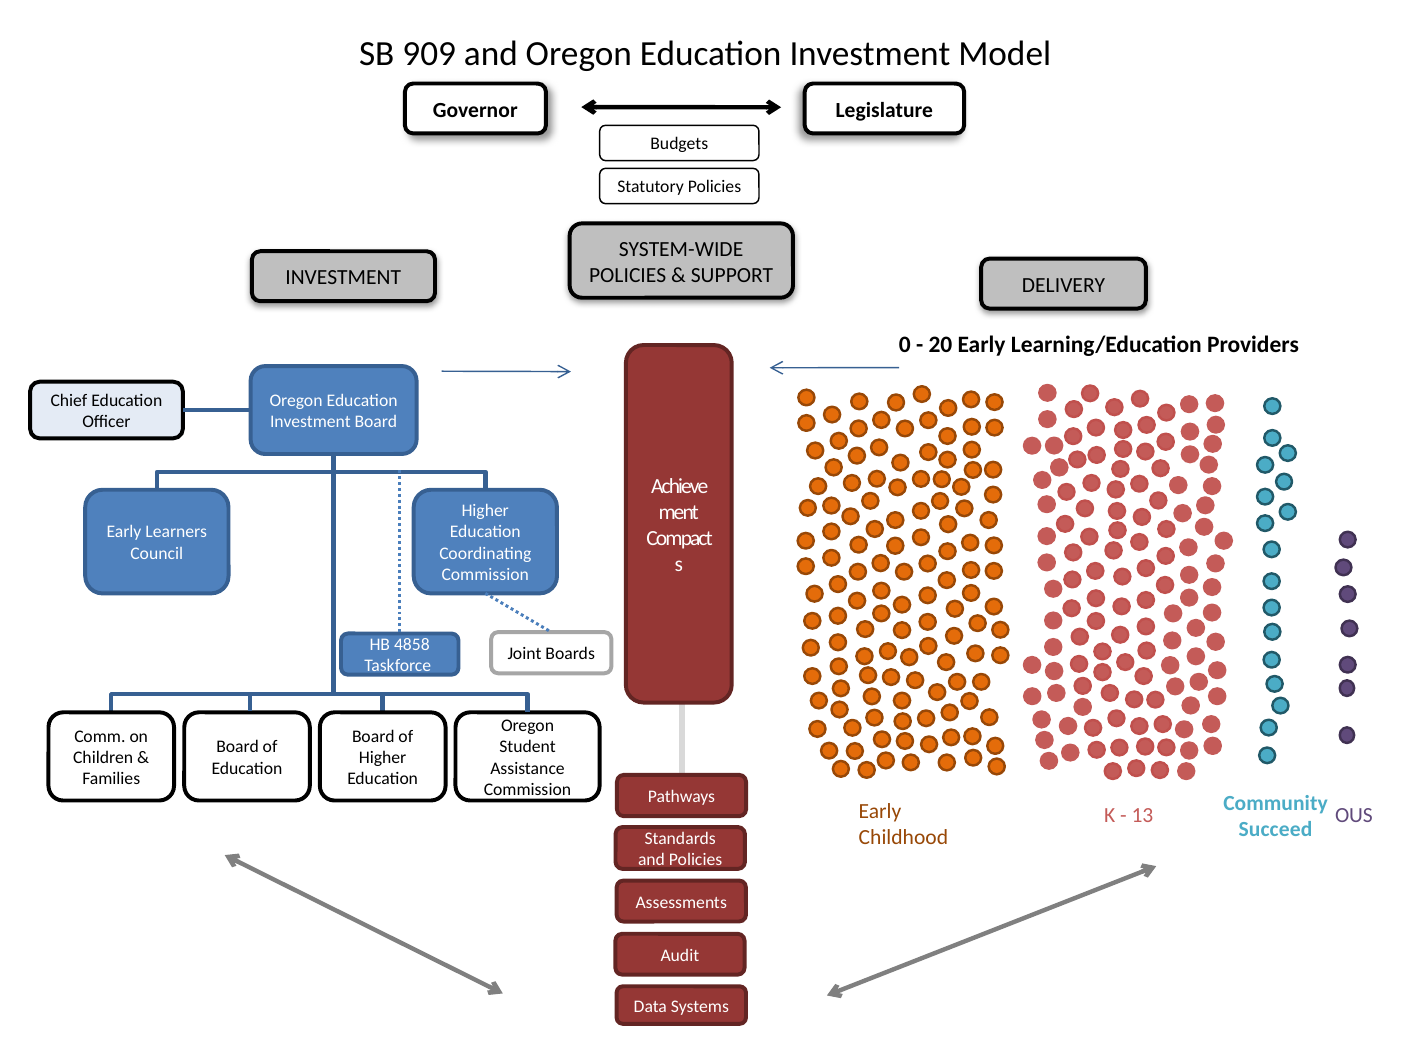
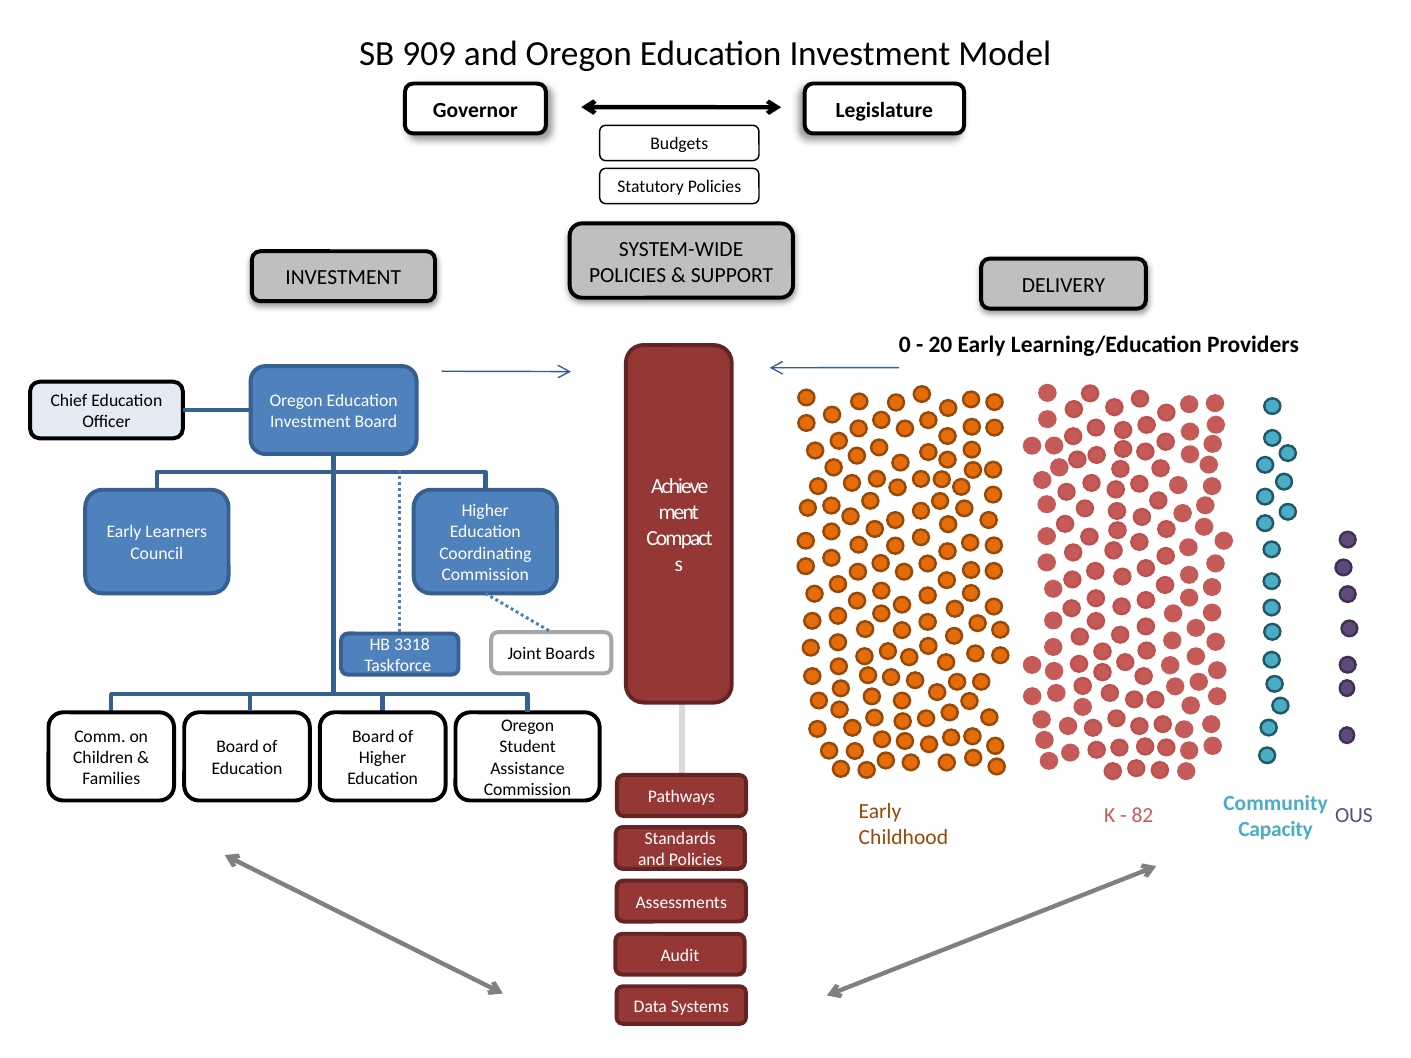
4858: 4858 -> 3318 (412, 645)
13: 13 -> 82 (1142, 816)
Succeed: Succeed -> Capacity (1276, 830)
